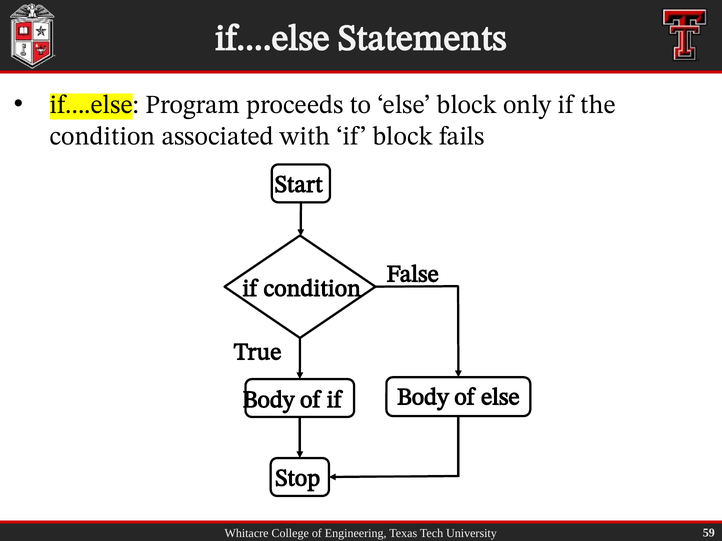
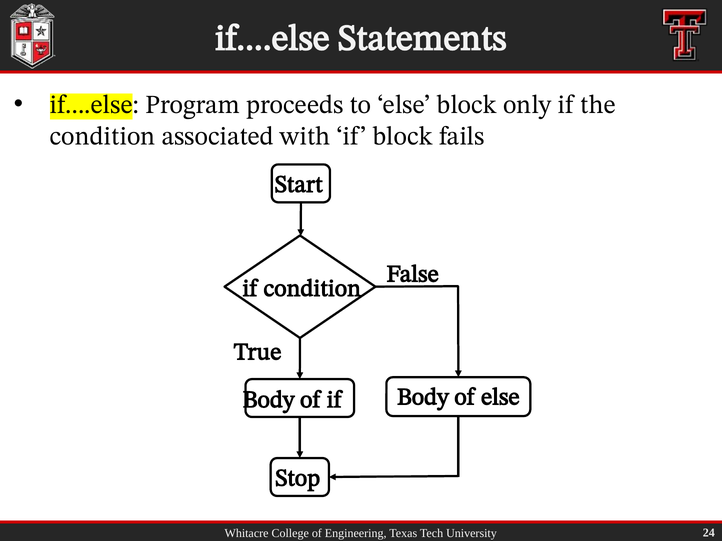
59: 59 -> 24 (709, 534)
